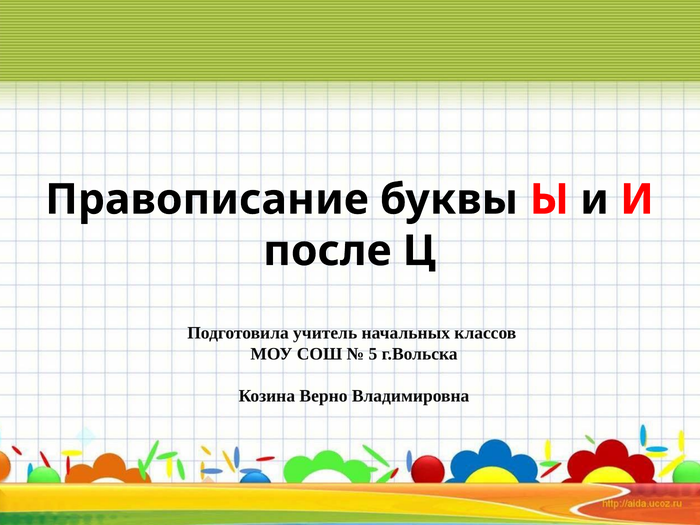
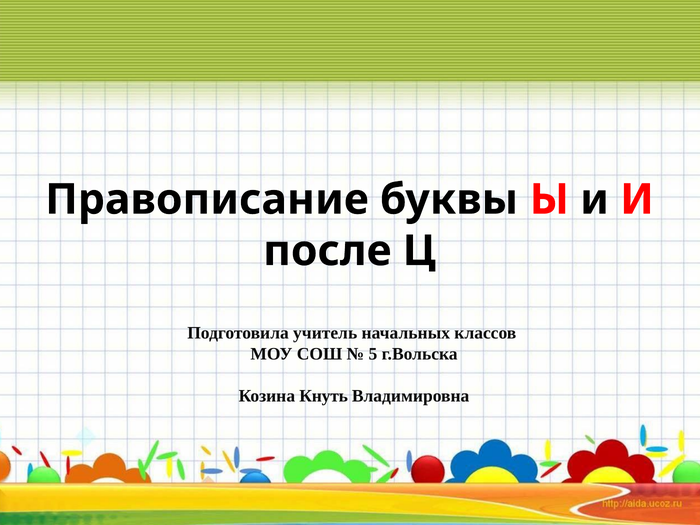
Верно: Верно -> Кнуть (324, 396)
